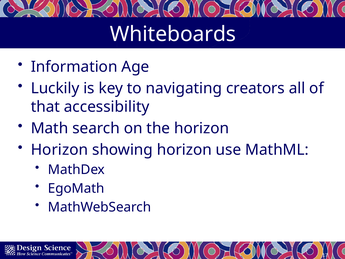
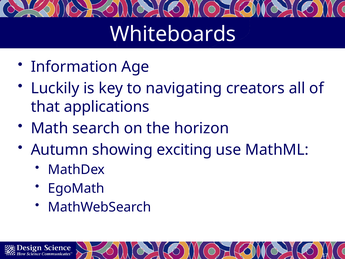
accessibility: accessibility -> applications (107, 107)
Horizon: Horizon -> Autumn (60, 150)
showing horizon: horizon -> exciting (184, 150)
